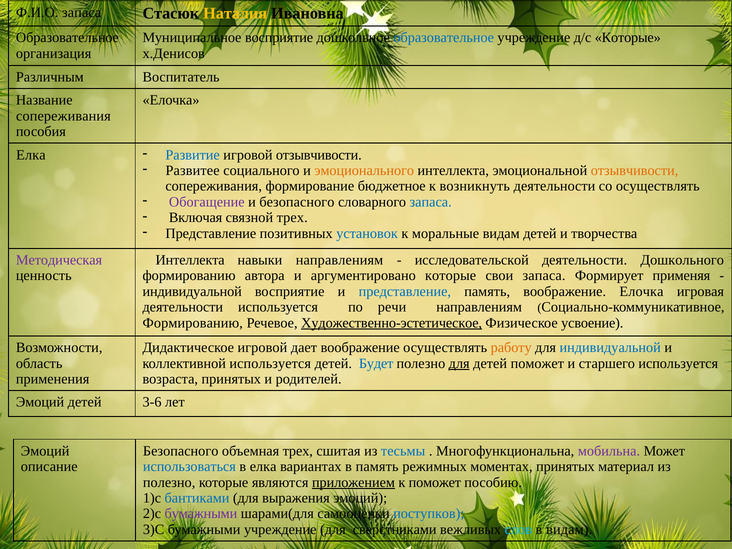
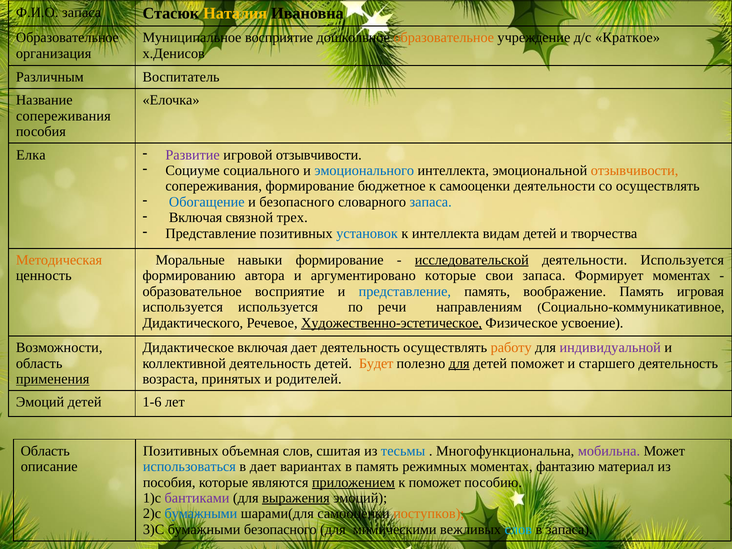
образовательное colour: blue -> orange (444, 38)
д/с Которые: Которые -> Краткое (628, 38)
Развитие colour: blue -> purple (193, 155)
Развитее: Развитее -> Социуме (193, 171)
эмоционального colour: orange -> blue (364, 171)
к возникнуть: возникнуть -> самооценки (475, 186)
Обогащение colour: purple -> blue (207, 202)
к моральные: моральные -> интеллекта (446, 233)
Методическая colour: purple -> orange (59, 260)
Интеллекта: Интеллекта -> Моральные (190, 260)
навыки направлениям: направлениям -> формирование (340, 260)
исследовательской underline: none -> present (472, 260)
деятельности Дошкольного: Дошкольного -> Используется (682, 260)
Формирует применяя: применяя -> моментах (681, 276)
индивидуальной: индивидуальной -> образовательное (192, 291)
воображение Елочка: Елочка -> Память (642, 291)
деятельности: деятельности -> используется (183, 307)
Формированию: Формированию -> Дидактического (193, 323)
Дидактическое игровой: игровой -> включая (263, 348)
дает воображение: воображение -> деятельность (360, 348)
индивидуальной colour: blue -> purple (610, 348)
коллективной используется: используется -> деятельность (270, 363)
Будет colour: blue -> orange (376, 363)
старшего используется: используется -> деятельность (678, 363)
применения underline: none -> present (53, 379)
3-6: 3-6 -> 1-6 (152, 402)
Эмоций: Эмоций -> Область (45, 451)
Безопасного: Безопасного -> Позитивных (181, 451)
объемная трех: трех -> слов (298, 451)
в елка: елка -> дает (263, 467)
моментах принятых: принятых -> фантазию (565, 467)
полезно: полезно -> пособия (169, 482)
бантиками colour: blue -> purple (197, 498)
выражения underline: none -> present (296, 498)
бумажными colour: purple -> blue (201, 514)
поступков colour: blue -> orange (429, 514)
бумажными учреждение: учреждение -> безопасного (280, 530)
сверстниками: сверстниками -> мимическими (395, 530)
в видам: видам -> запаса (569, 530)
